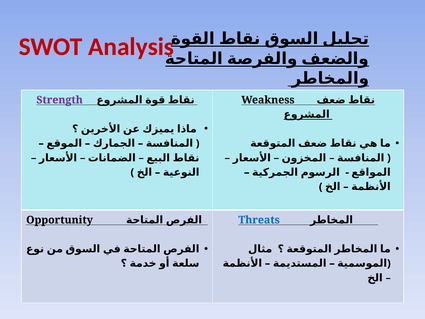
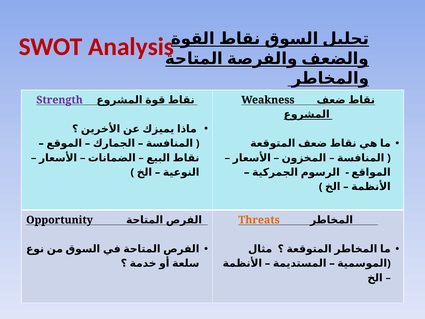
Threats colour: blue -> orange (259, 220)
